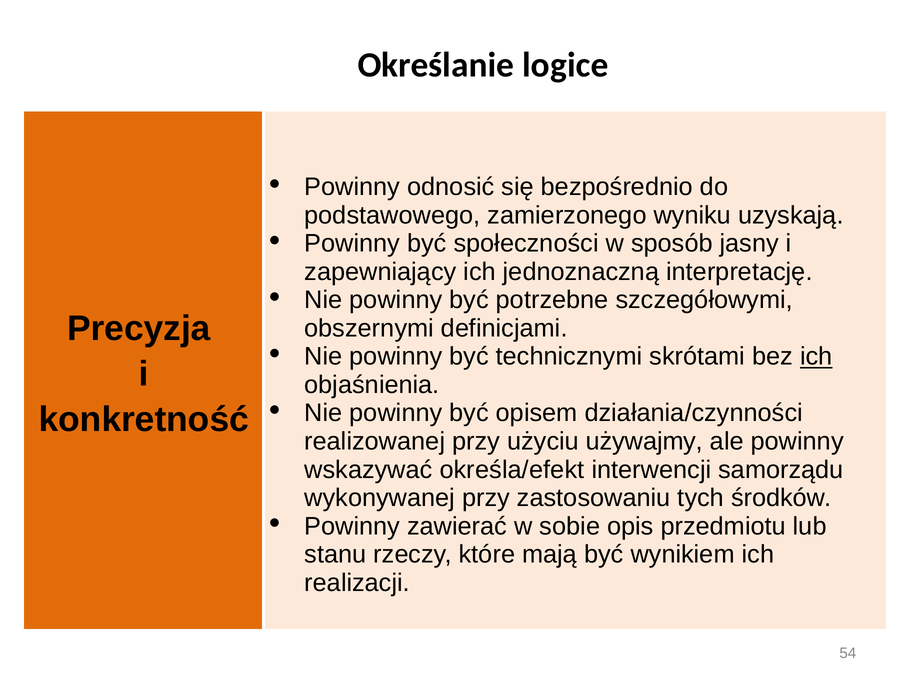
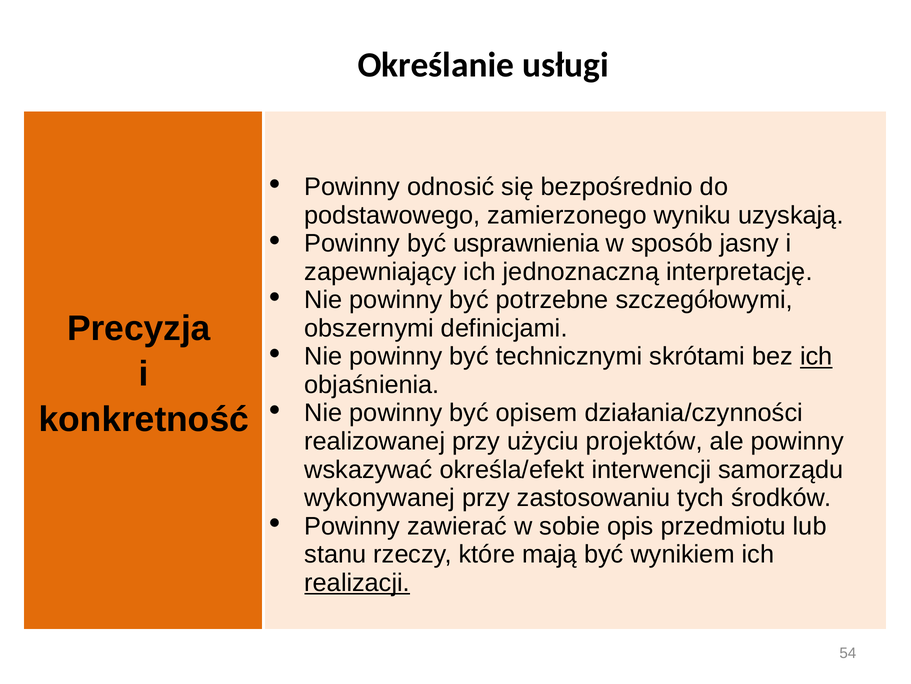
logice: logice -> usługi (565, 65)
społeczności: społeczności -> usprawnienia (526, 243)
używajmy: używajmy -> projektów (644, 441)
realizacji underline: none -> present (357, 582)
